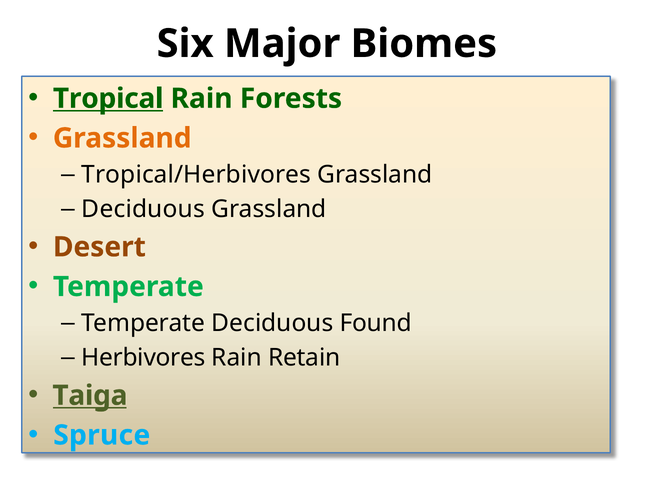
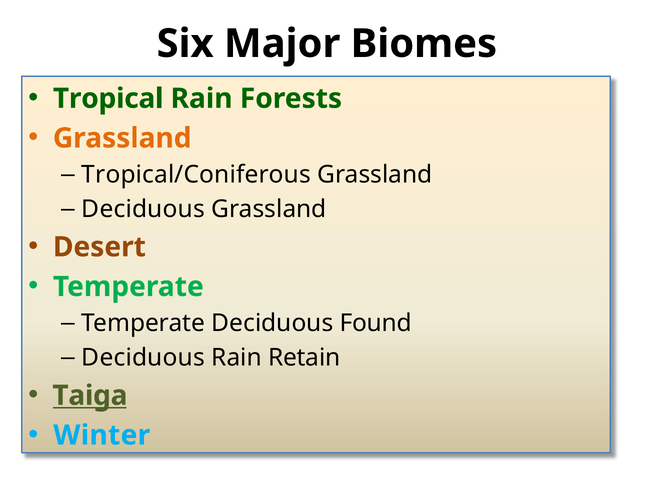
Tropical underline: present -> none (108, 98)
Tropical/Herbivores: Tropical/Herbivores -> Tropical/Coniferous (196, 175)
Herbivores: Herbivores -> Deciduous (143, 357)
Spruce: Spruce -> Winter (102, 435)
